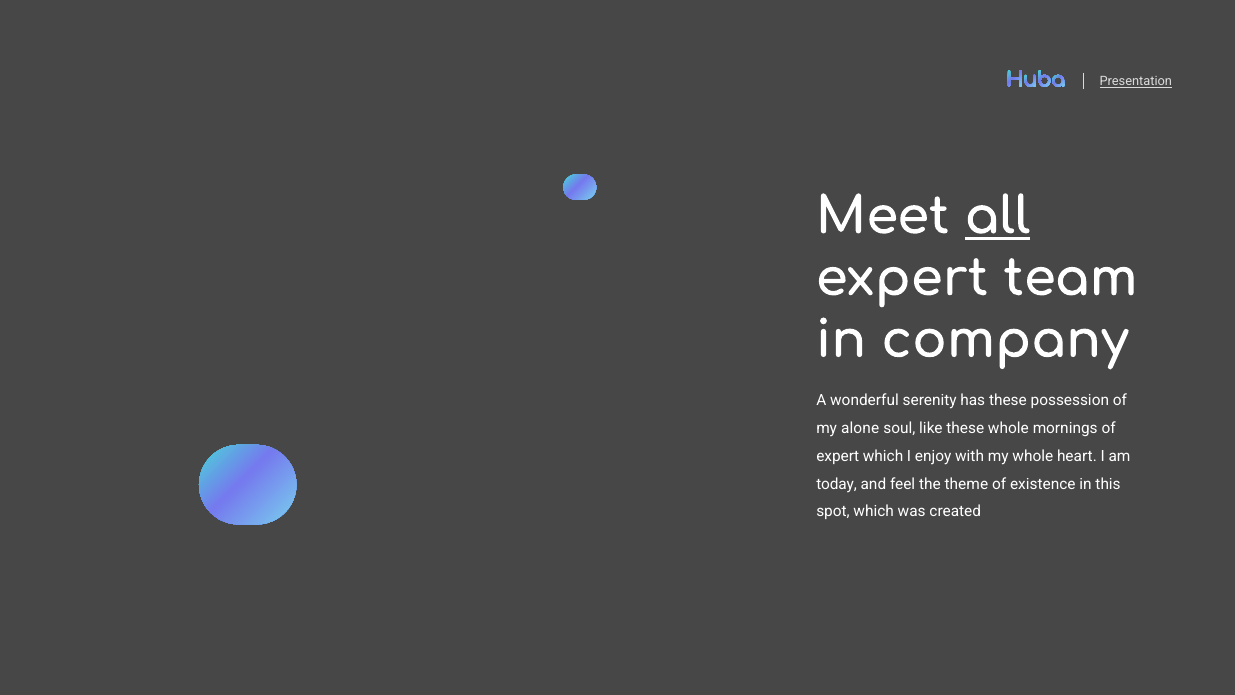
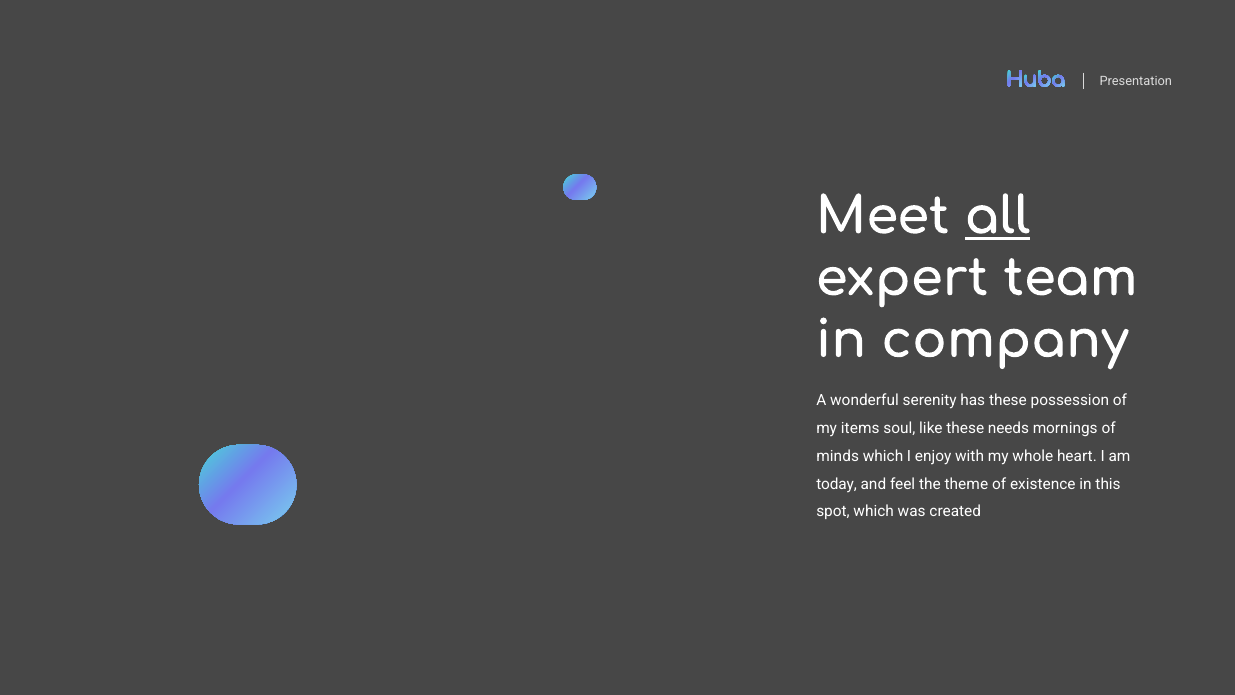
Presentation underline: present -> none (1136, 82)
alone: alone -> items (860, 428)
these whole: whole -> needs (1008, 428)
expert: expert -> minds (838, 456)
